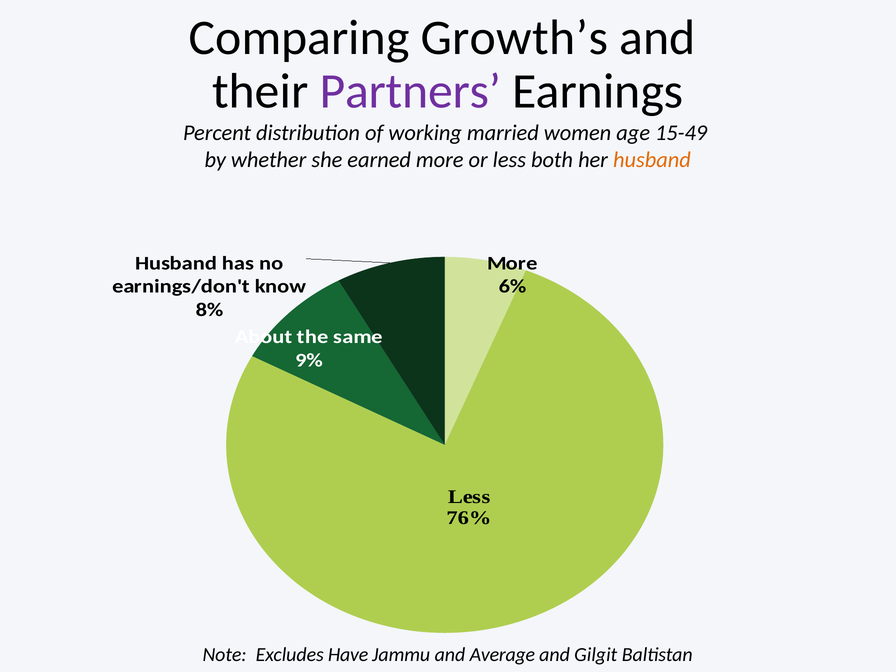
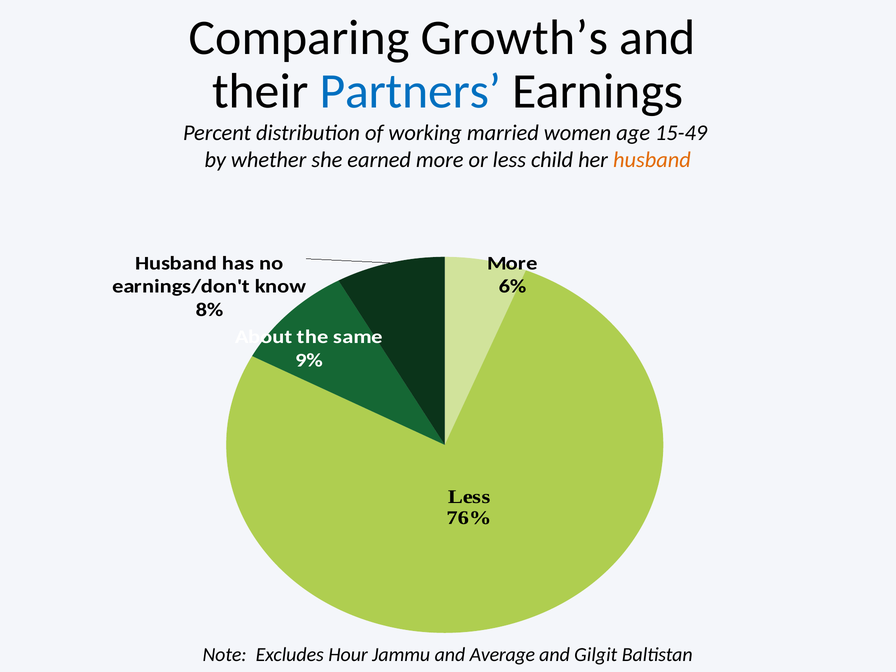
Partners colour: purple -> blue (410, 91)
both: both -> child (552, 160)
Have: Have -> Hour (348, 654)
